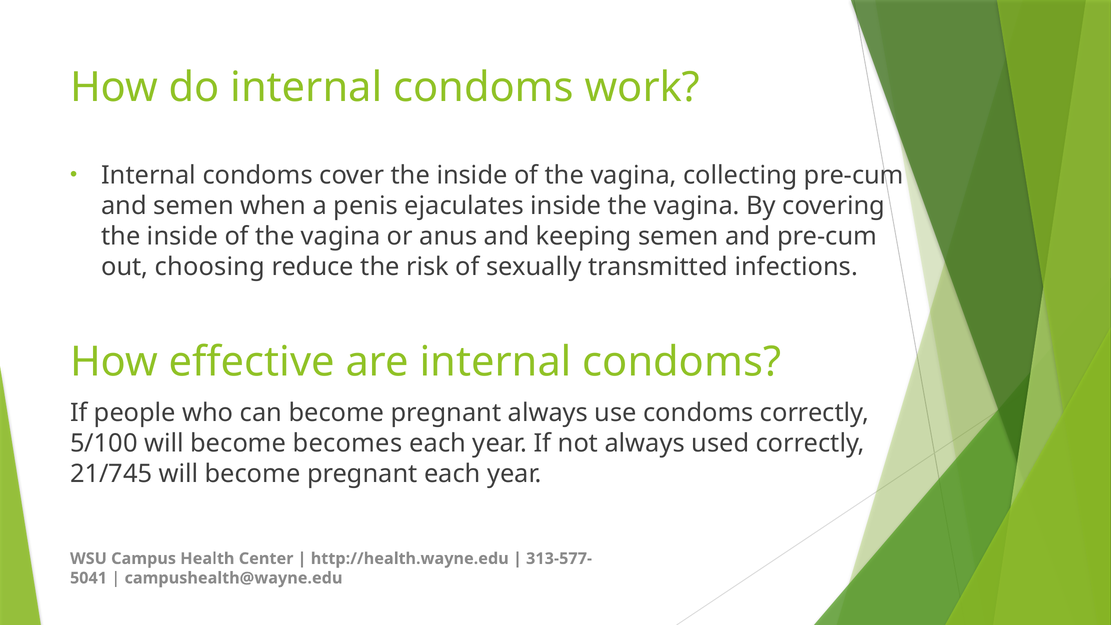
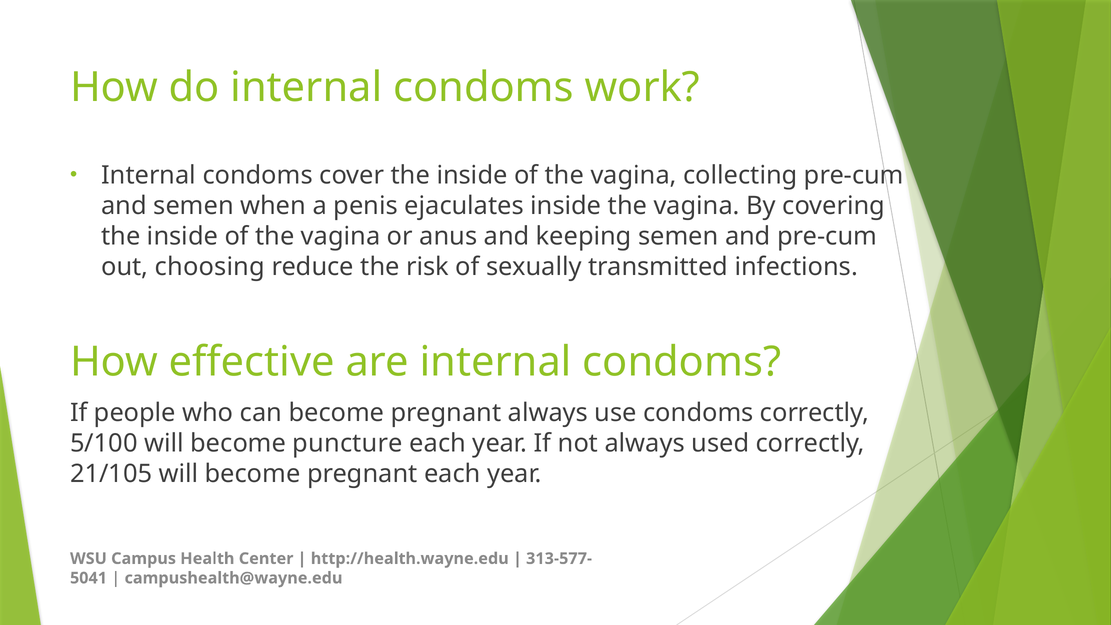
becomes: becomes -> puncture (348, 443)
21/745: 21/745 -> 21/105 (111, 474)
